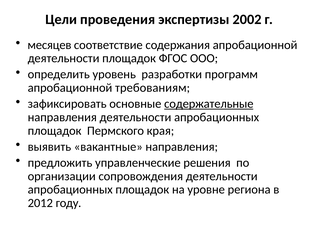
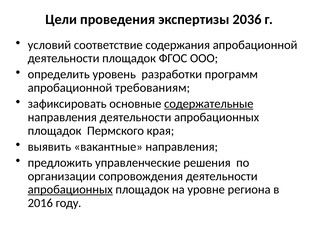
2002: 2002 -> 2036 (247, 20)
месяцев: месяцев -> условий (49, 45)
апробационных underline: none -> present (70, 190)
2012: 2012 -> 2016 (40, 203)
